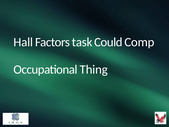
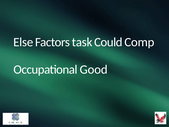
Hall: Hall -> Else (23, 42)
Thing: Thing -> Good (94, 69)
